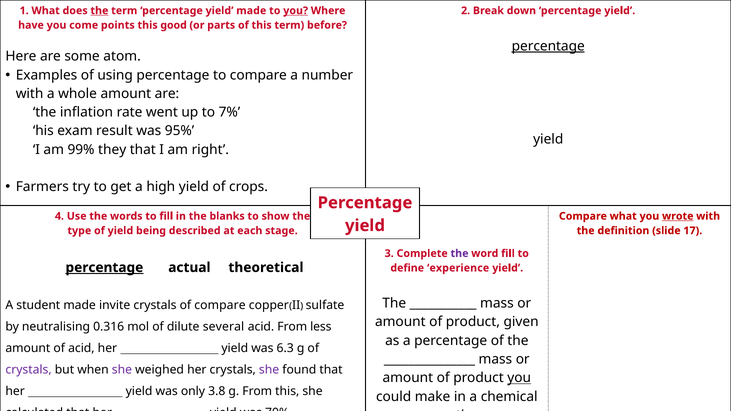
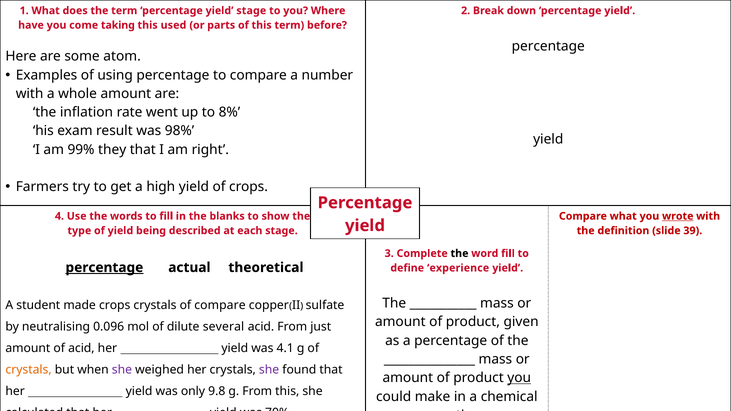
the underline: present -> none (99, 11)
yield made: made -> stage (251, 11)
you underline: present -> none (296, 11)
points: points -> taking (118, 25)
good: good -> used (173, 25)
percentage underline: present -> none (548, 46)
7%: 7% -> 8% (229, 112)
95%: 95% -> 98% (180, 131)
17: 17 -> 39 (693, 231)
the colour: purple -> black (460, 254)
made invite: invite -> crops (115, 306)
0.316: 0.316 -> 0.096 (109, 327)
less: less -> just (321, 327)
6.3: 6.3 -> 4.1 (285, 348)
crystals colour: purple -> orange (29, 370)
3.8: 3.8 -> 9.8 (217, 391)
